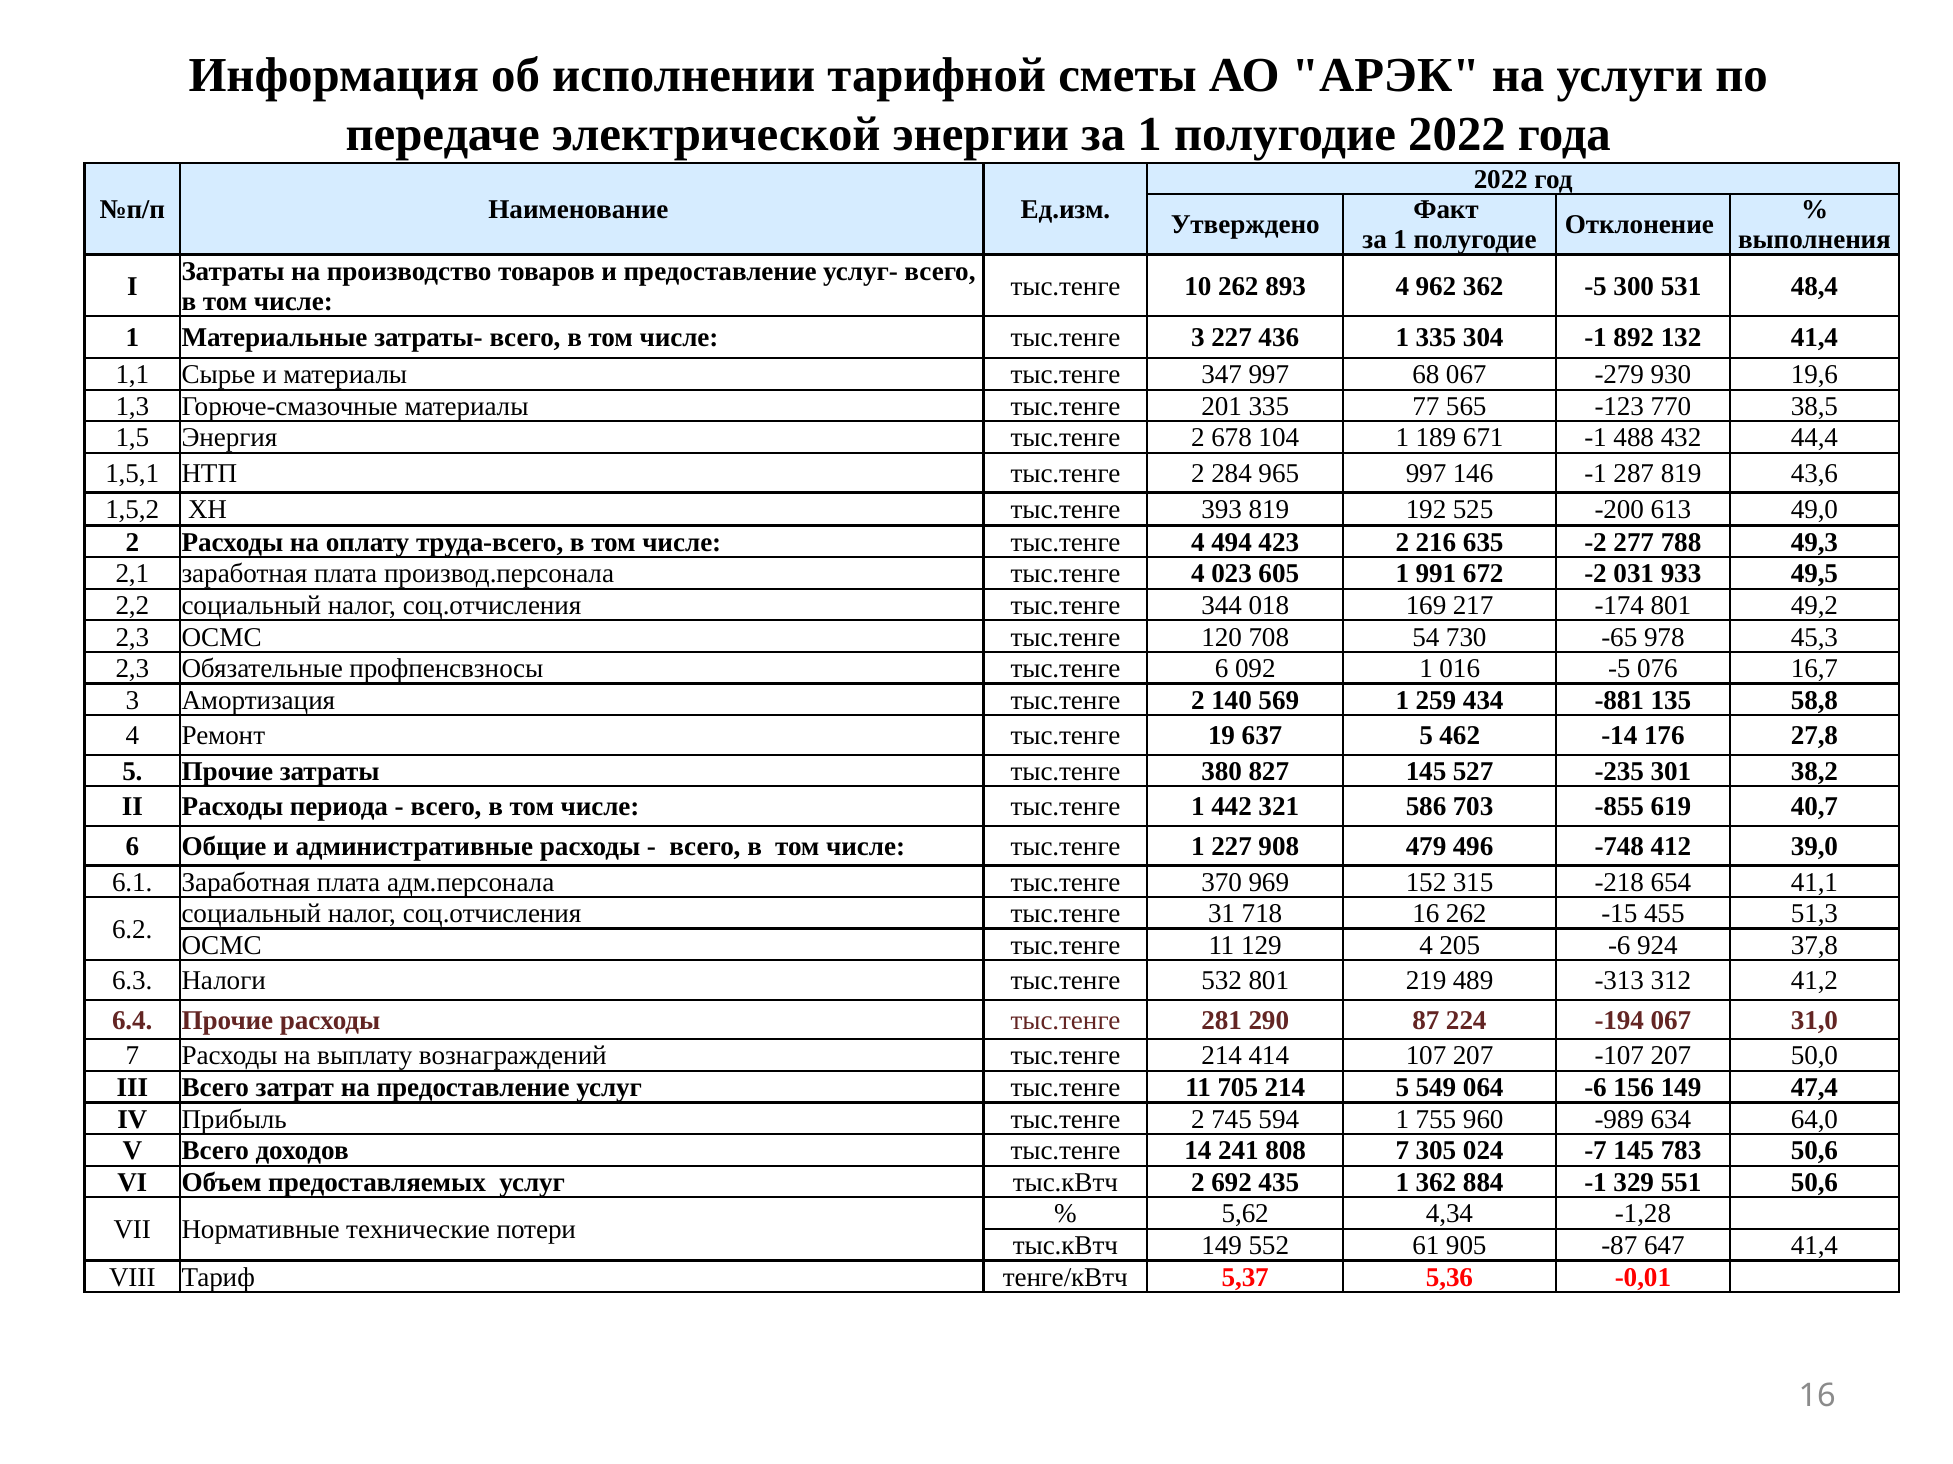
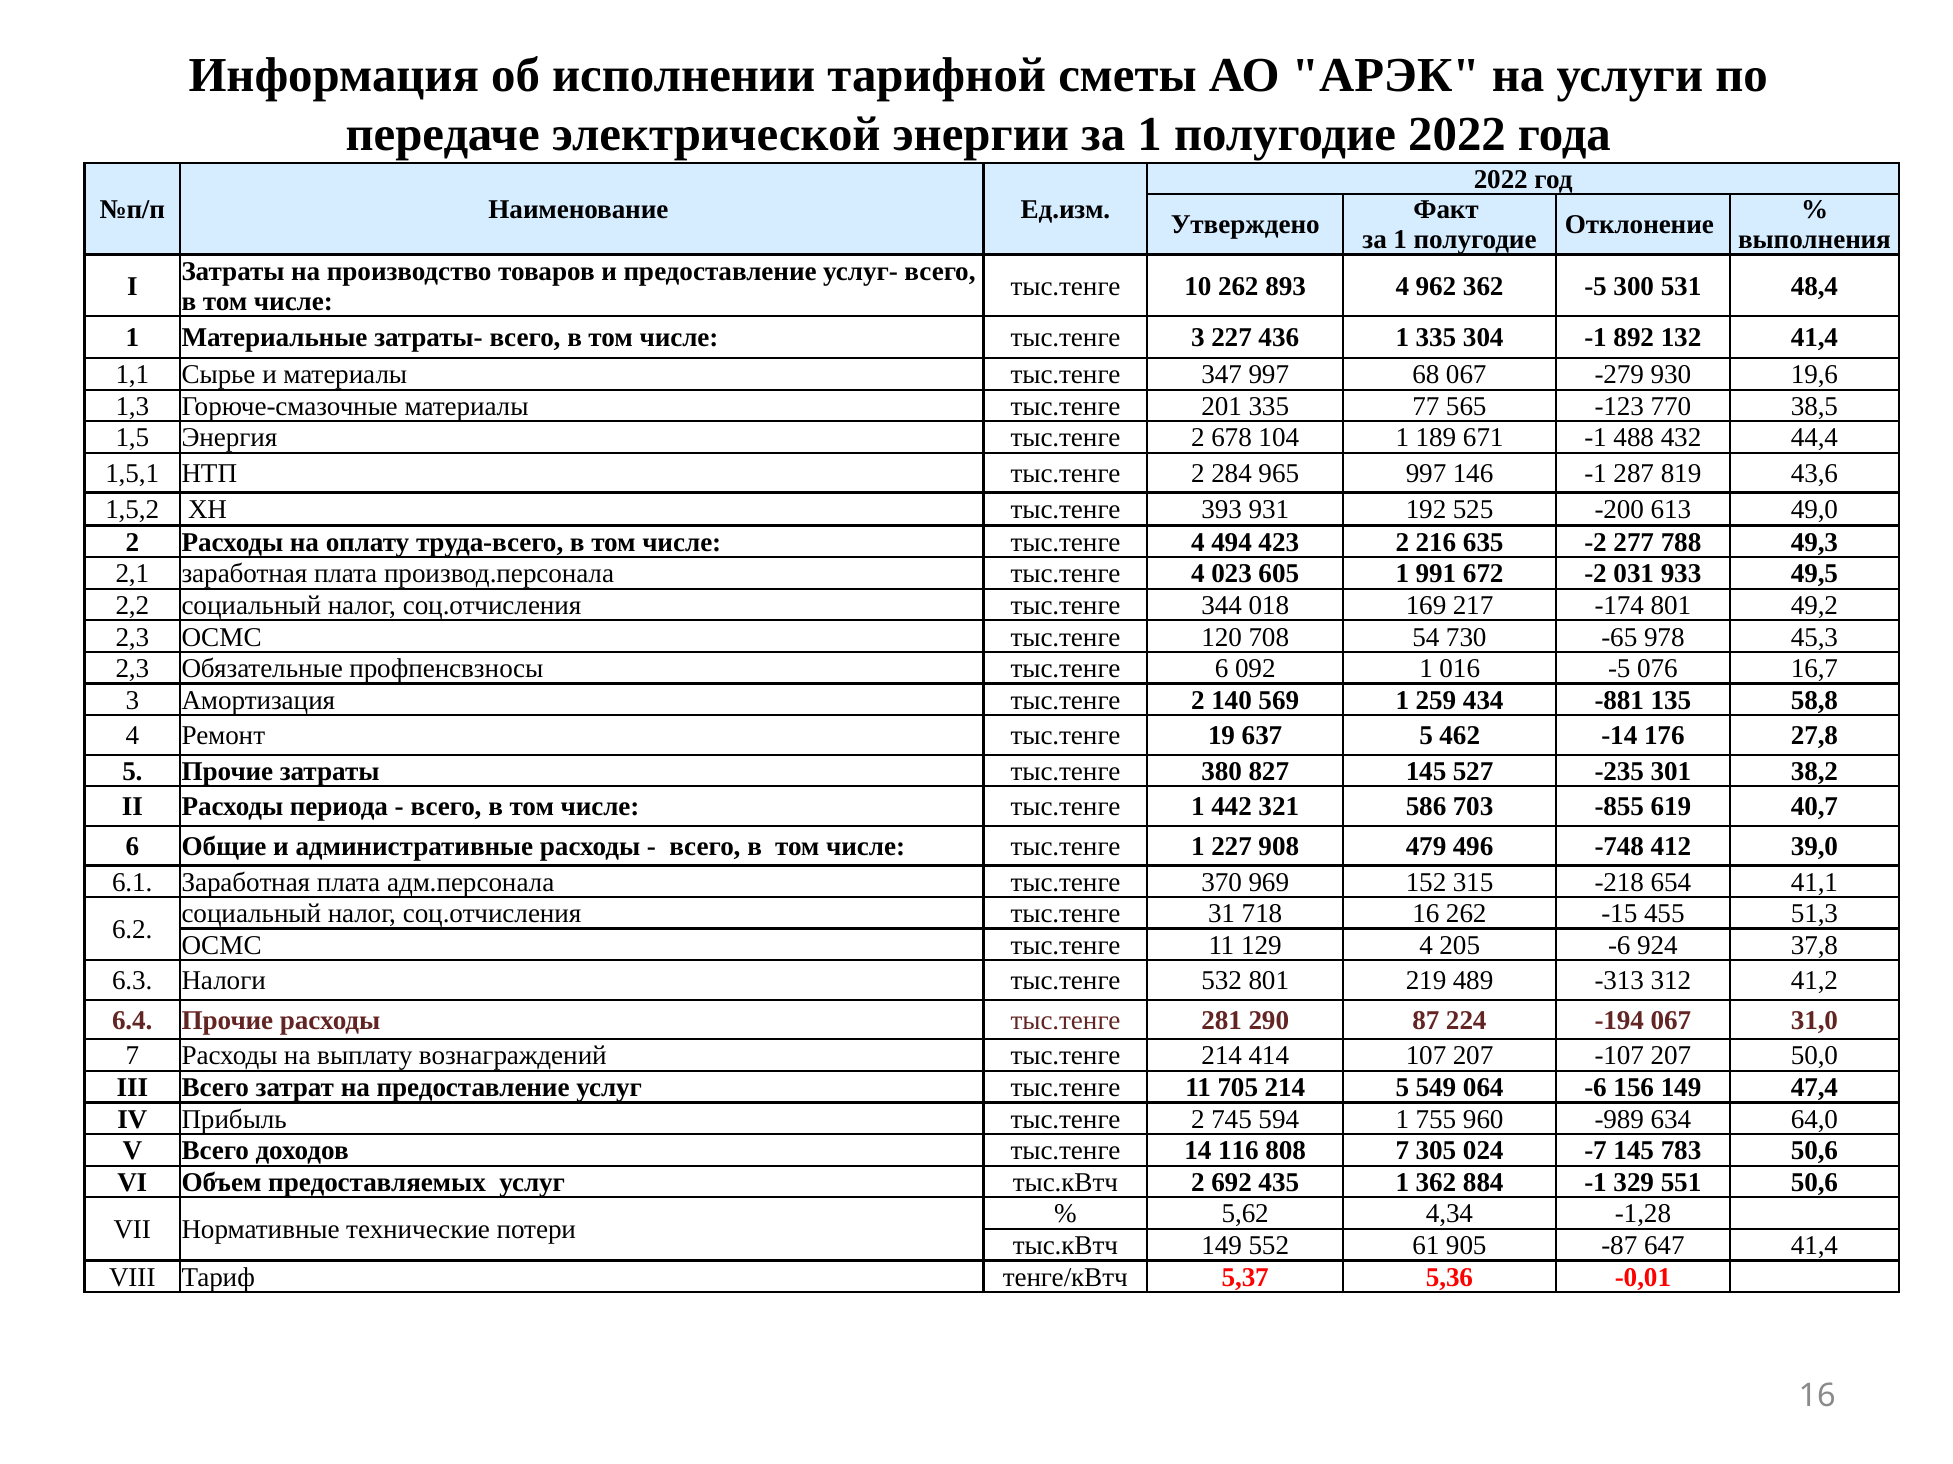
393 819: 819 -> 931 (1269, 510)
241: 241 -> 116 (1238, 1151)
